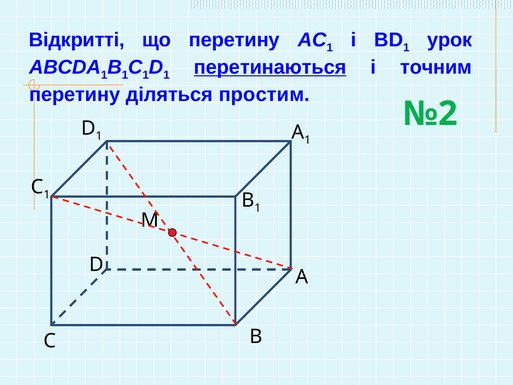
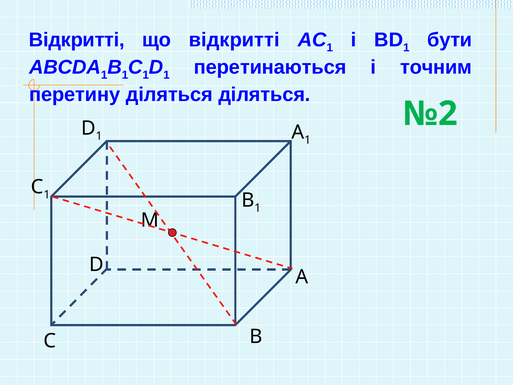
що перетину: перетину -> відкритті (234, 40)
урок: урок -> бути (450, 40)
перетинаються underline: present -> none (270, 67)
діляться простим: простим -> діляться (264, 94)
